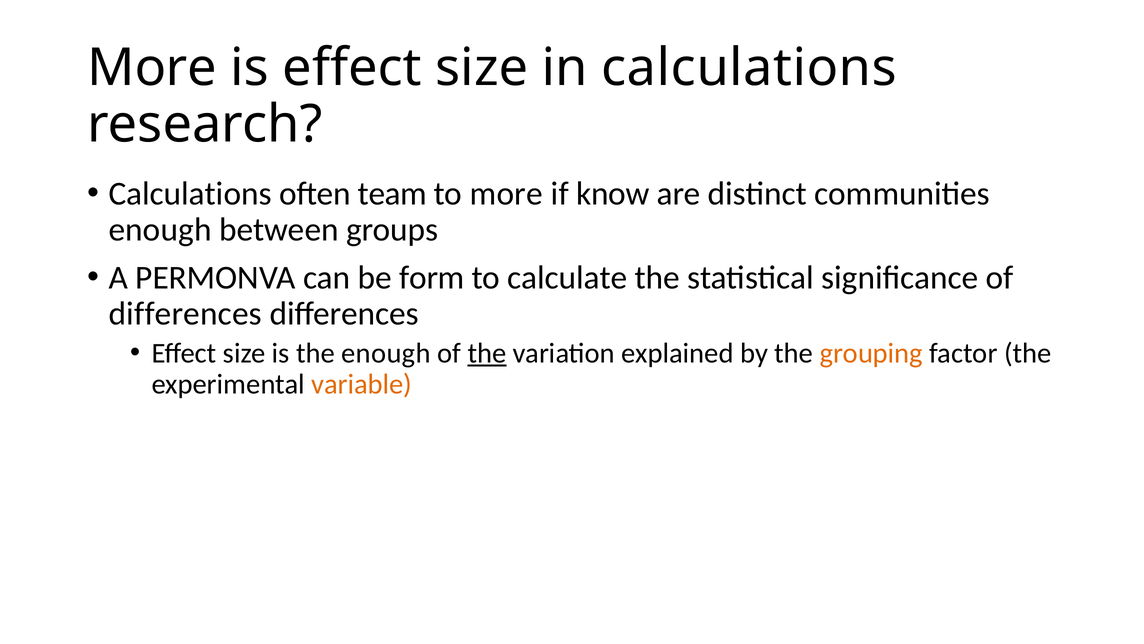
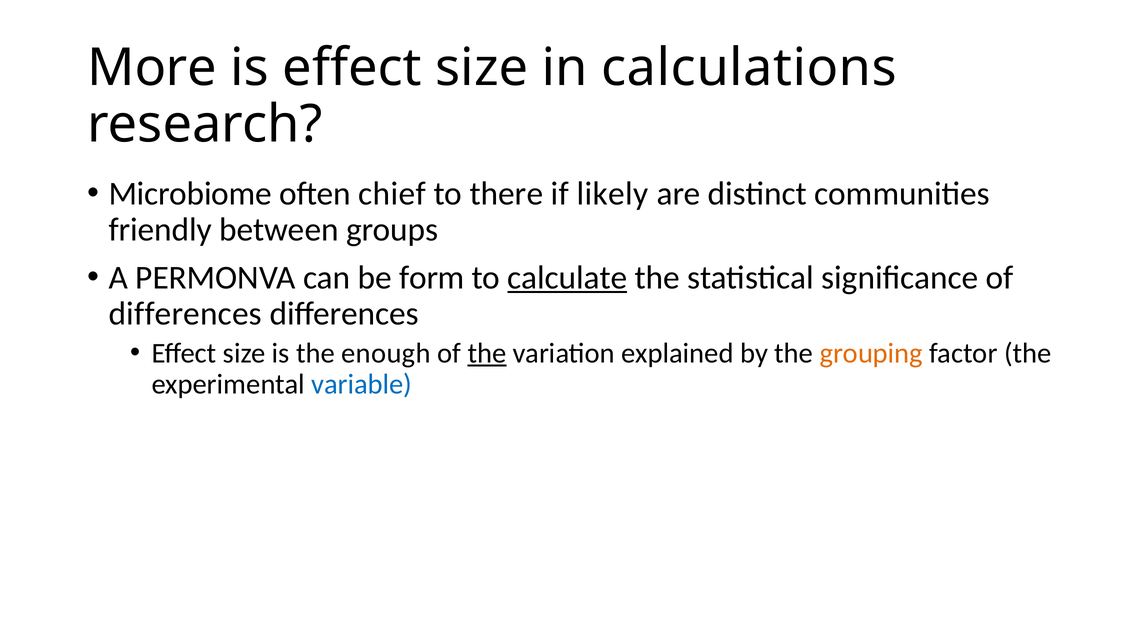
Calculations: Calculations -> Microbiome (190, 193)
team: team -> chief (392, 193)
to more: more -> there (506, 193)
know: know -> likely (613, 193)
enough: enough -> friendly (160, 229)
calculate underline: none -> present (567, 277)
variable colour: orange -> blue (362, 384)
